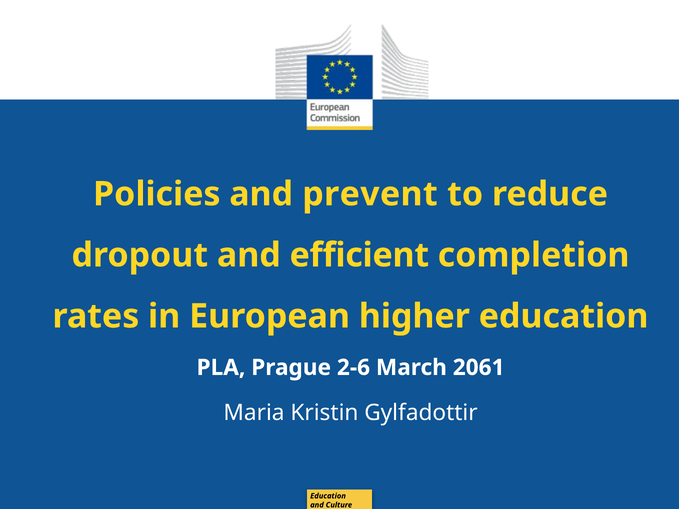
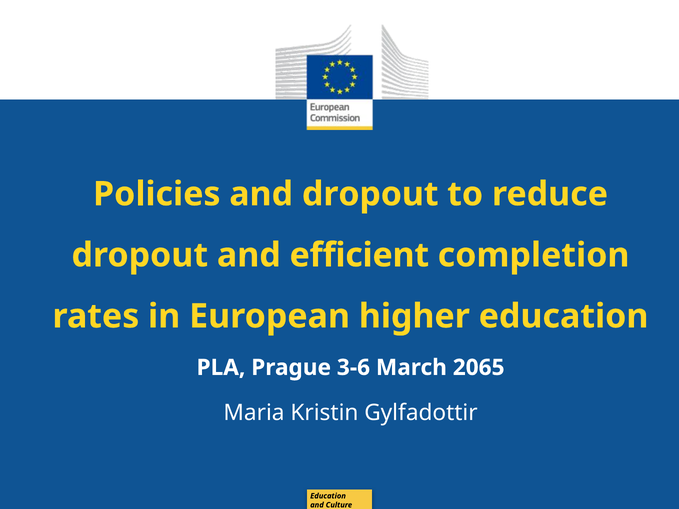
and prevent: prevent -> dropout (370, 194)
2-6: 2-6 -> 3-6 (353, 368)
2061: 2061 -> 2065 (479, 368)
